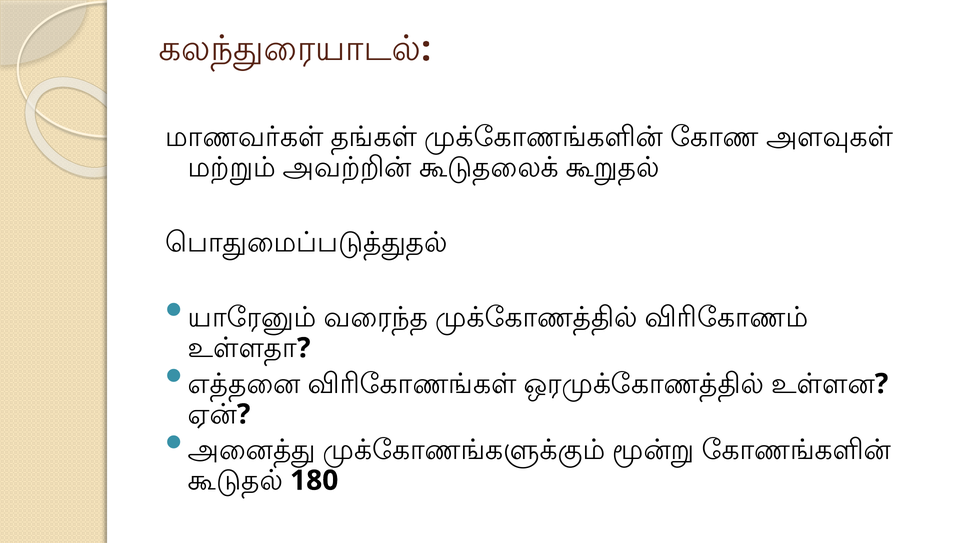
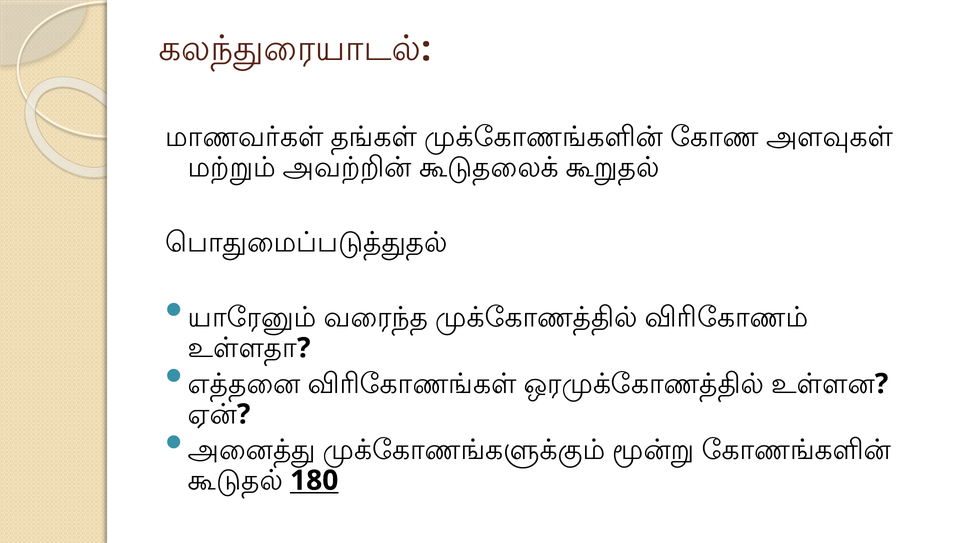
180 underline: none -> present (314, 481)
